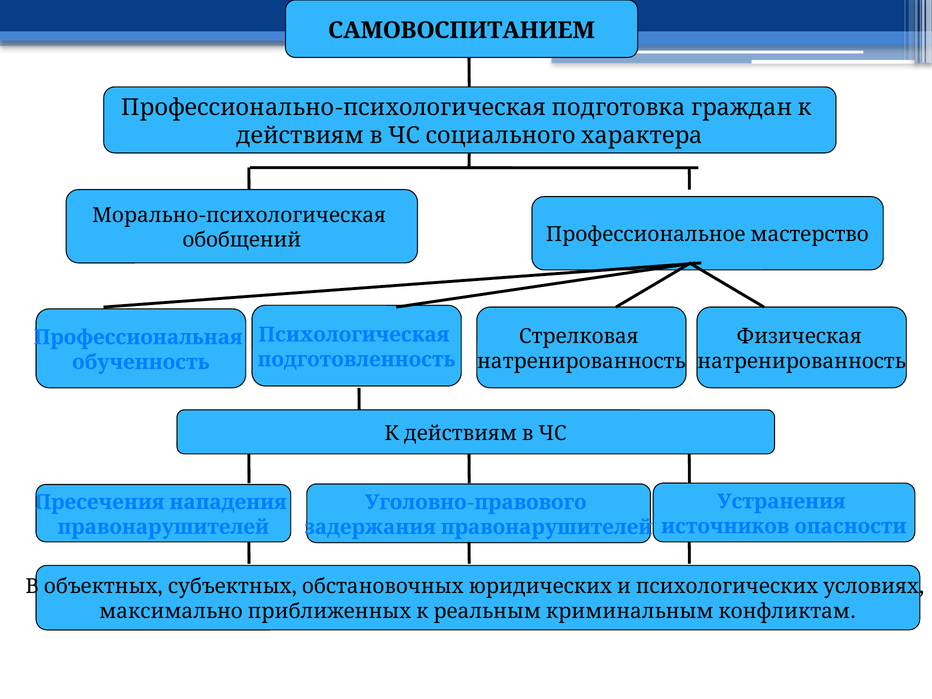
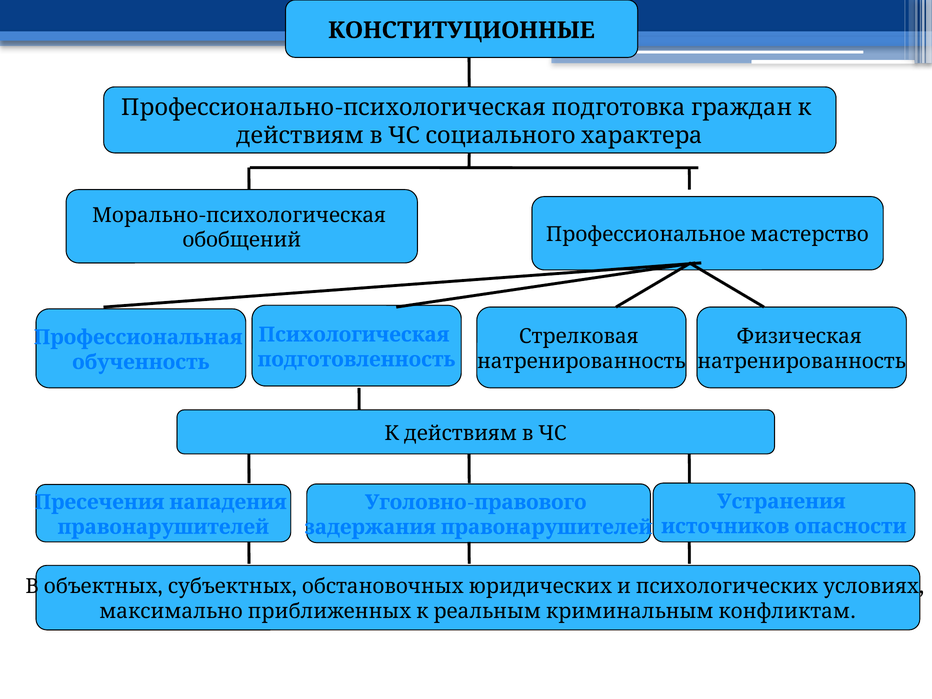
САМОВОСПИТАНИЕМ: САМОВОСПИТАНИЕМ -> КОНСТИТУЦИОННЫЕ (461, 30)
